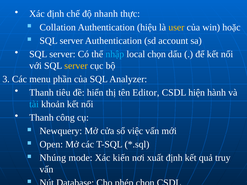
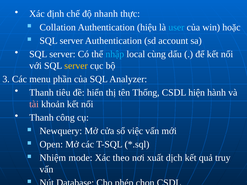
user colour: yellow -> light blue (176, 27)
local chọn: chọn -> cùng (157, 54)
Editor: Editor -> Thống (146, 93)
tài colour: light blue -> pink (34, 104)
Nhúng: Nhúng -> Nhiệm (53, 158)
kiến: kiến -> theo (121, 158)
xuất định: định -> dịch (174, 158)
